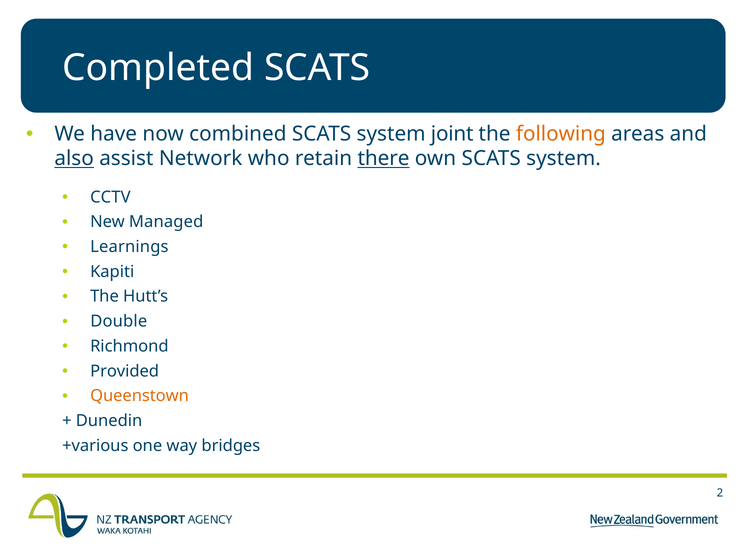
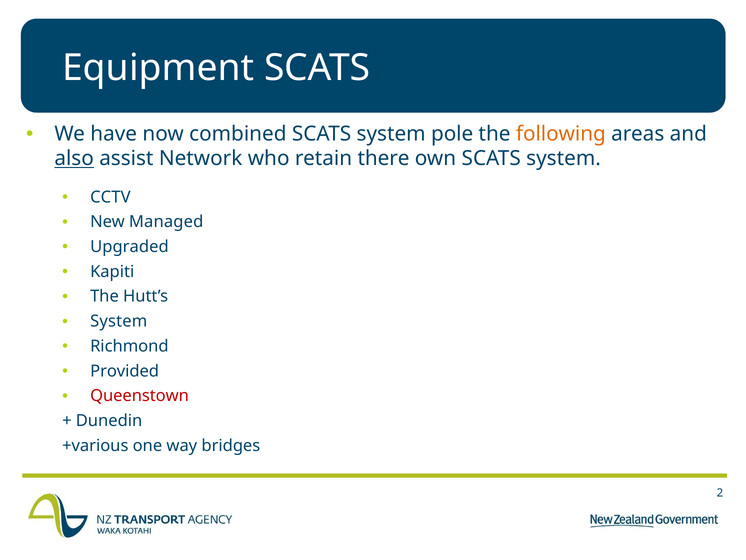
Completed: Completed -> Equipment (158, 68)
joint: joint -> pole (452, 134)
there underline: present -> none (384, 158)
Learnings: Learnings -> Upgraded (129, 247)
Double: Double -> System (119, 321)
Queenstown colour: orange -> red (140, 396)
